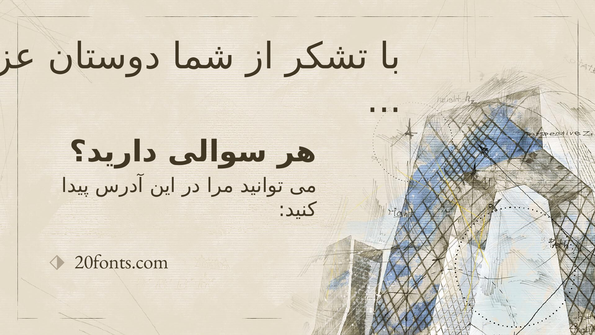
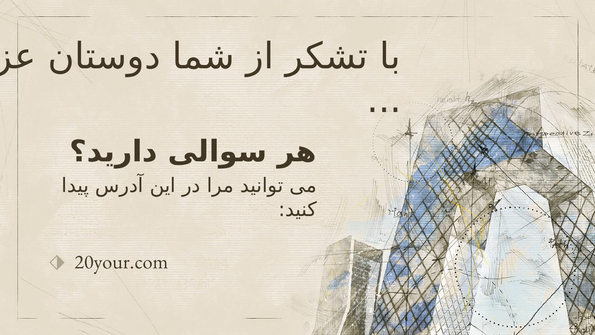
20fonts.com: 20fonts.com -> 20your.com (121, 262)
